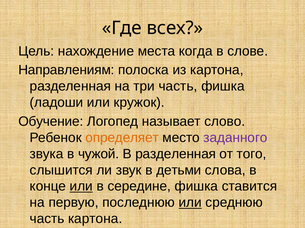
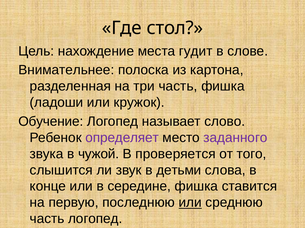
всех: всех -> стол (175, 28)
когда: когда -> гудит (196, 51)
Направлениям: Направлениям -> Внимательнее (66, 70)
определяет colour: orange -> purple (122, 138)
В разделенная: разделенная -> проверяется (176, 154)
или underline: present -> none (81, 187)
часть картона: картона -> логопед (95, 219)
